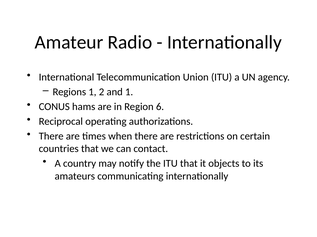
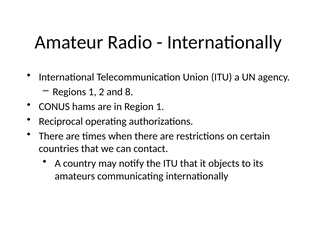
and 1: 1 -> 8 (129, 92)
Region 6: 6 -> 1 (160, 107)
